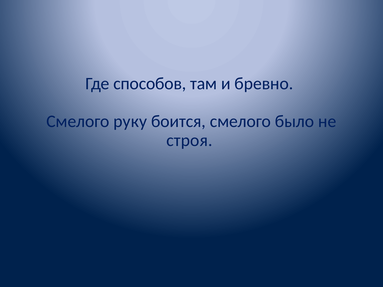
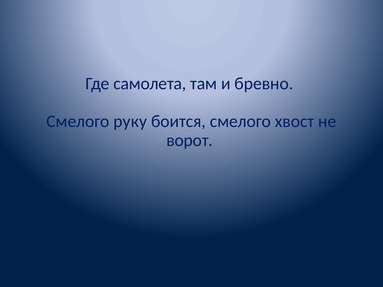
способов: способов -> самолета (150, 84)
было: было -> хвост (295, 122)
строя: строя -> ворот (190, 141)
